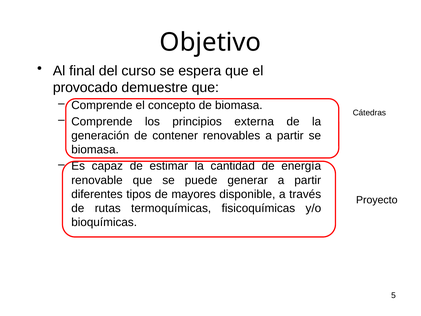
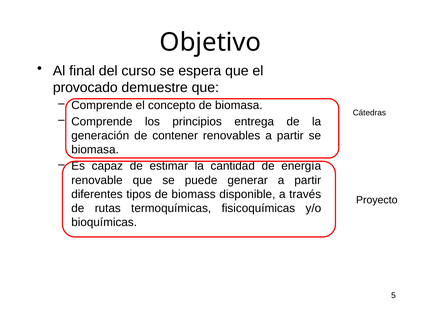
externa: externa -> entrega (254, 122)
mayores: mayores -> biomass (194, 194)
